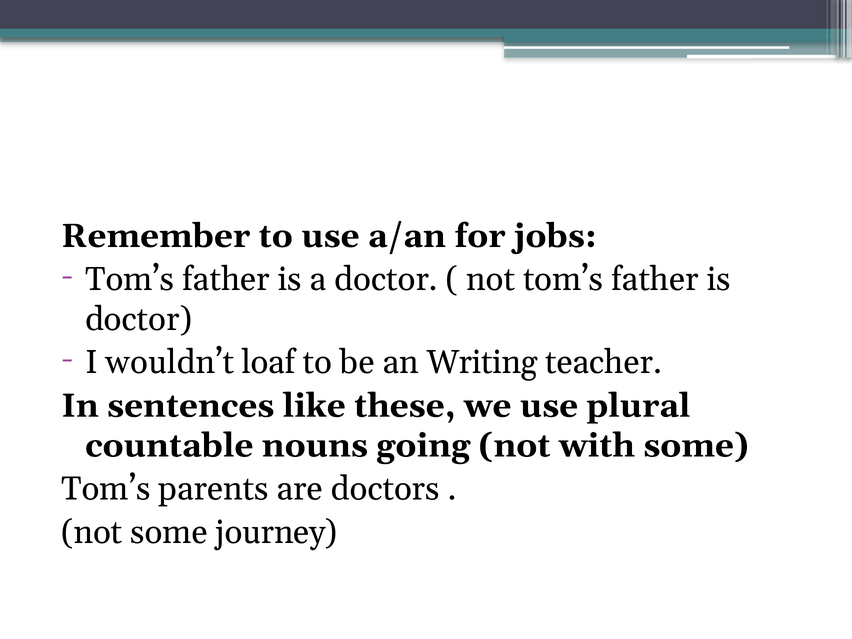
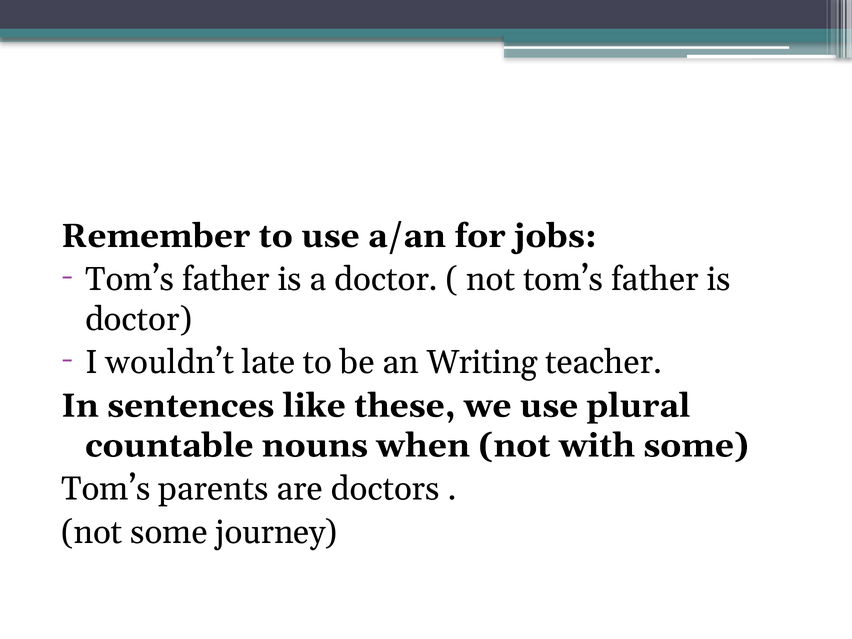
loaf: loaf -> late (268, 362)
going: going -> when (423, 446)
